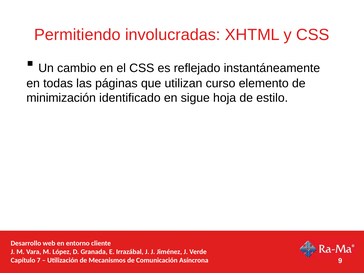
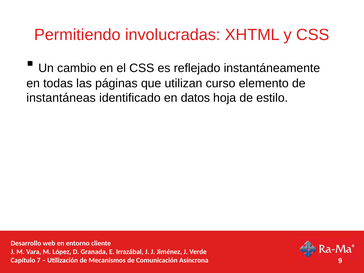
minimización: minimización -> instantáneas (61, 98)
sigue: sigue -> datos (195, 98)
